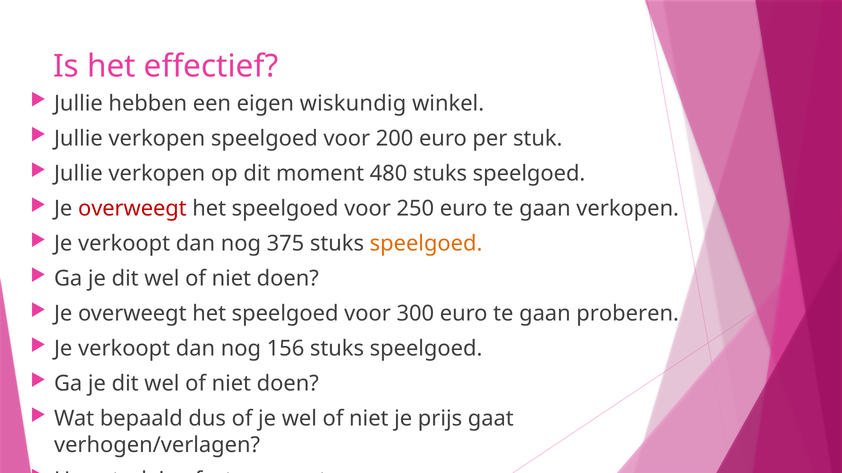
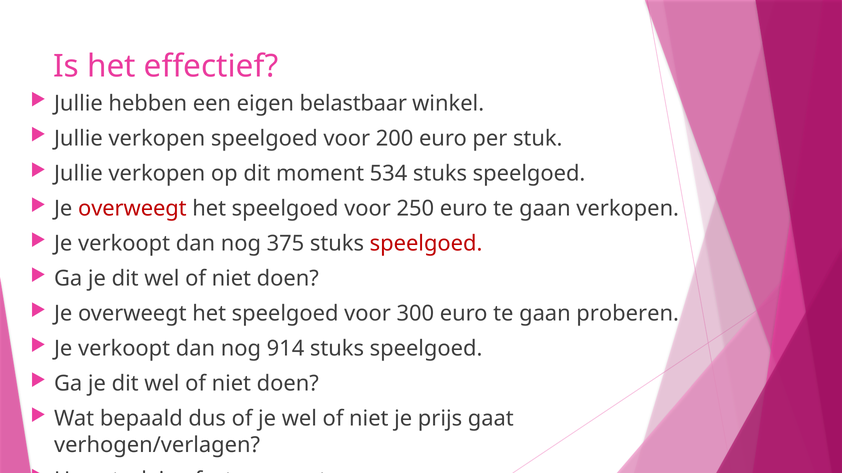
wiskundig: wiskundig -> belastbaar (353, 103)
480: 480 -> 534 (389, 174)
speelgoed colour: orange -> red (426, 244)
156: 156 -> 914 (285, 349)
